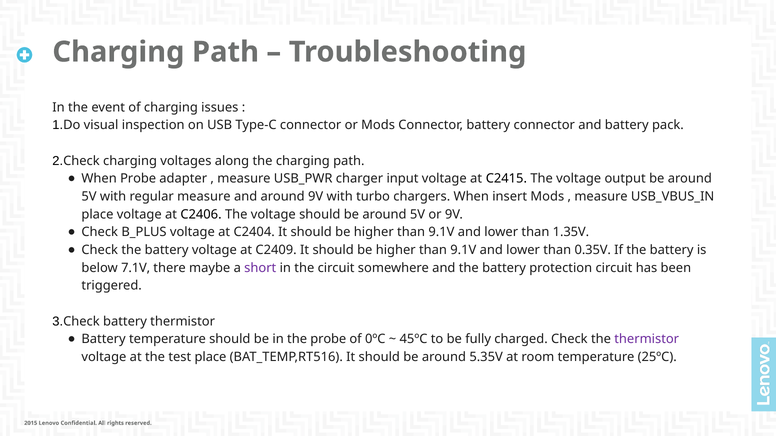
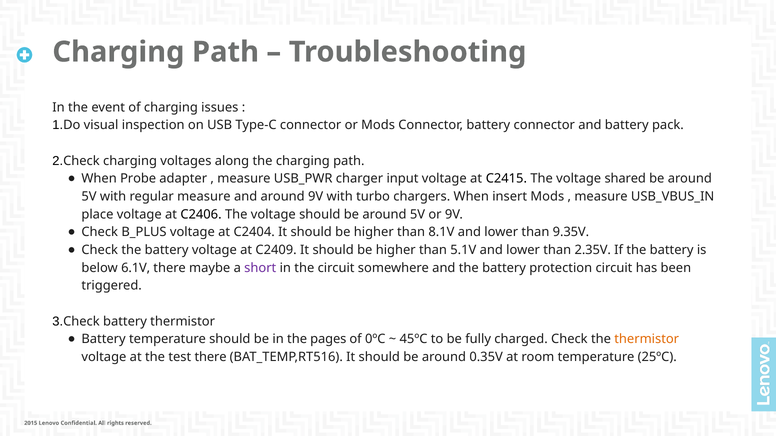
output: output -> shared (625, 179)
9.1V: 9.1V -> 8.1V (441, 232)
1.35V: 1.35V -> 9.35V (571, 232)
9.1V: 9.1V -> 5.1V (463, 250)
0.35V: 0.35V -> 2.35V (593, 250)
7.1V: 7.1V -> 6.1V (136, 268)
the probe: probe -> pages (328, 339)
thermistor colour: purple -> orange (647, 339)
test place: place -> there (211, 357)
5.35V: 5.35V -> 0.35V (486, 357)
